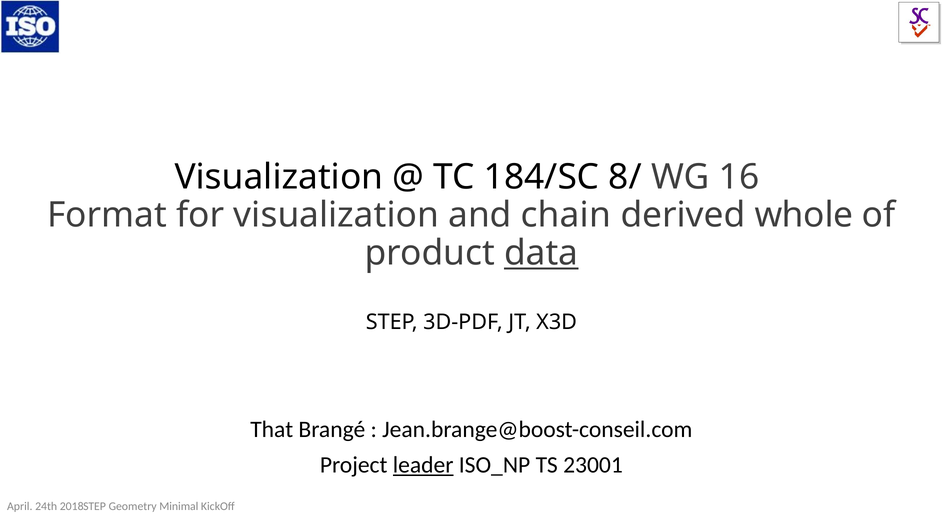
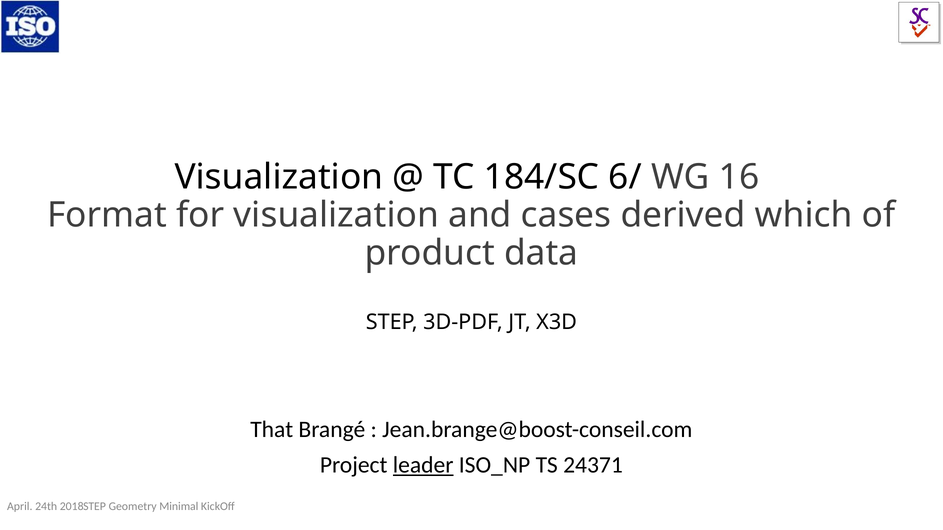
8/: 8/ -> 6/ (625, 177)
chain: chain -> cases (566, 215)
whole: whole -> which (804, 215)
data underline: present -> none (541, 254)
23001: 23001 -> 24371 (593, 465)
